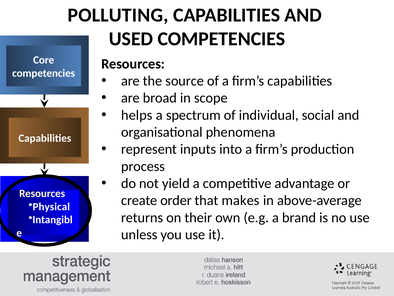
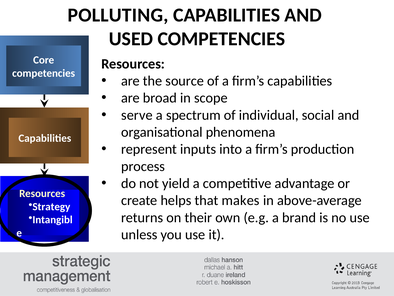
helps: helps -> serve (137, 115)
order: order -> helps (176, 200)
Physical: Physical -> Strategy (51, 206)
